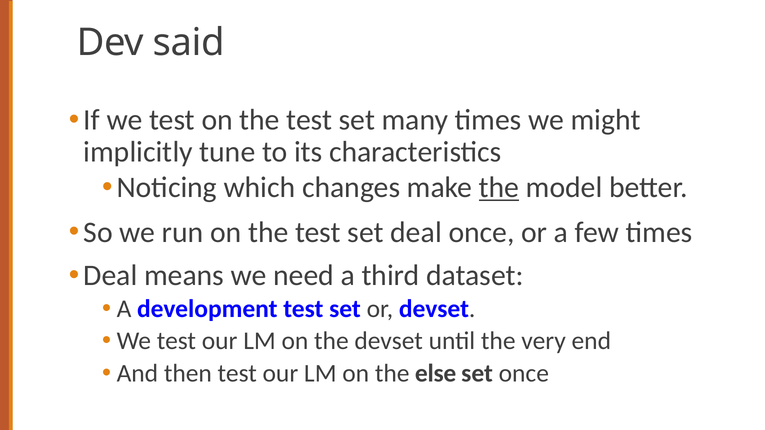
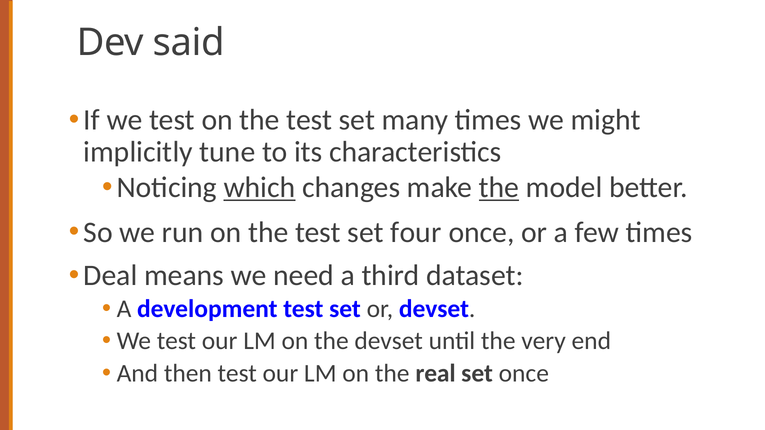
which underline: none -> present (260, 188)
set deal: deal -> four (416, 233)
else: else -> real (436, 374)
